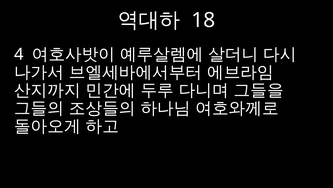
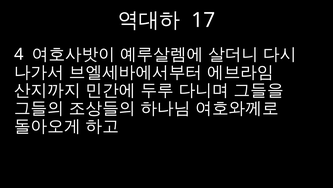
18: 18 -> 17 (203, 20)
